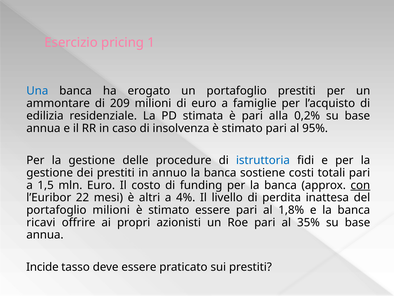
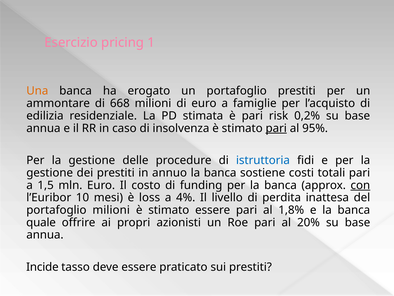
Una colour: blue -> orange (37, 91)
209: 209 -> 668 (120, 103)
alla: alla -> risk (279, 116)
pari underline: none -> present (276, 128)
22: 22 -> 10 (83, 197)
altri: altri -> loss (150, 197)
ricavi: ricavi -> quale (41, 222)
35%: 35% -> 20% (308, 222)
